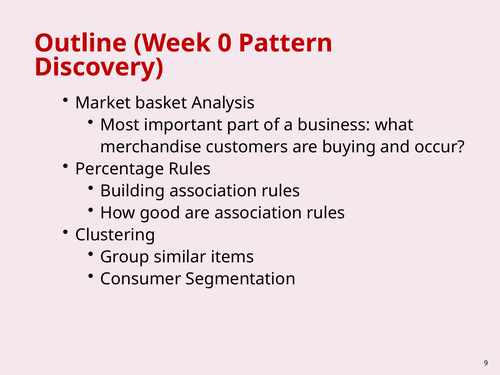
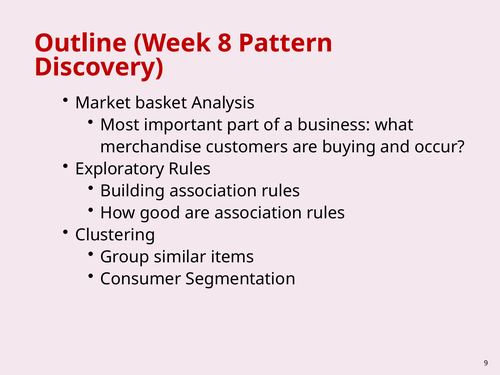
0: 0 -> 8 (225, 43)
Percentage: Percentage -> Exploratory (120, 169)
